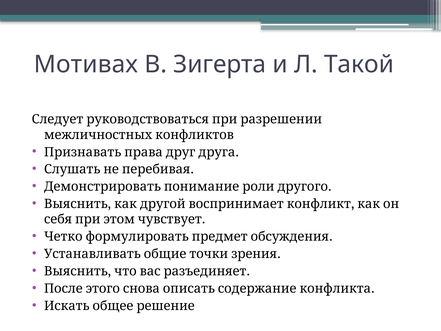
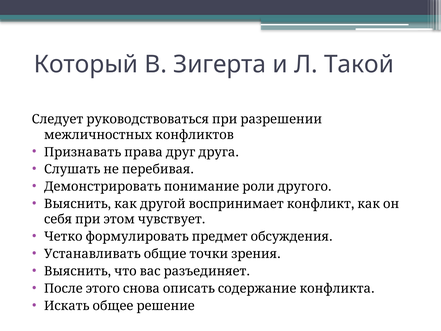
Мотивах: Мотивах -> Который (86, 64)
